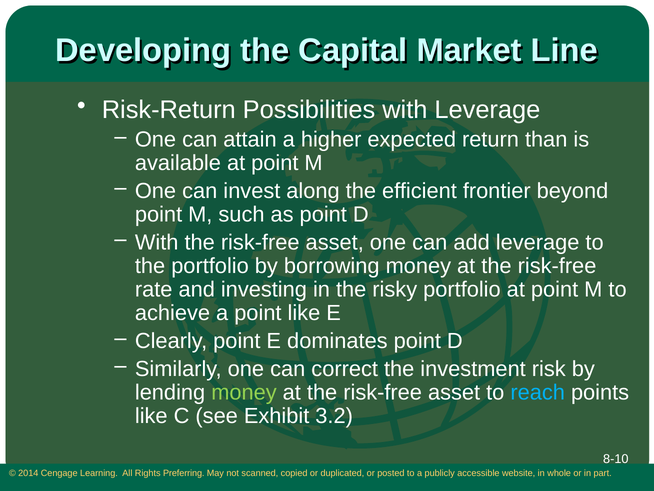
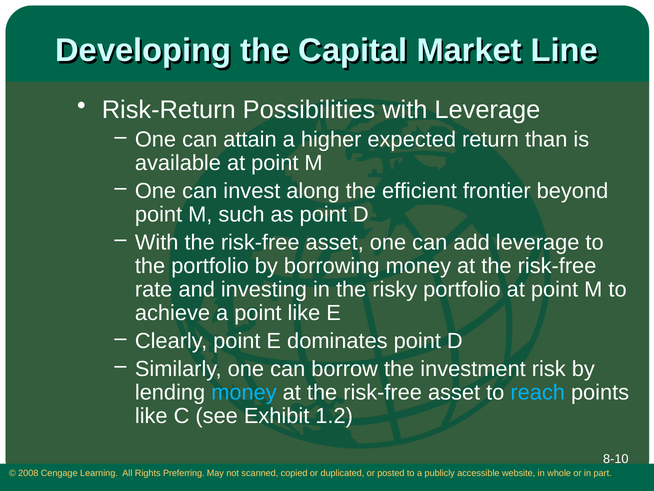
correct: correct -> borrow (345, 369)
money colour: light green -> light blue (244, 392)
3.2: 3.2 -> 1.2 (334, 416)
2014: 2014 -> 2008 (28, 473)
